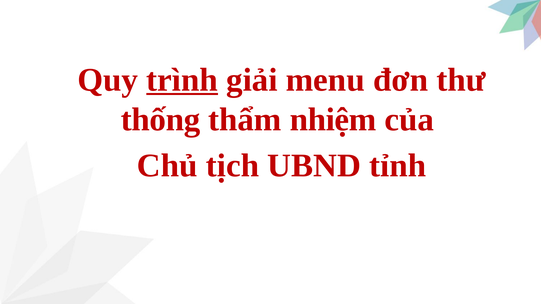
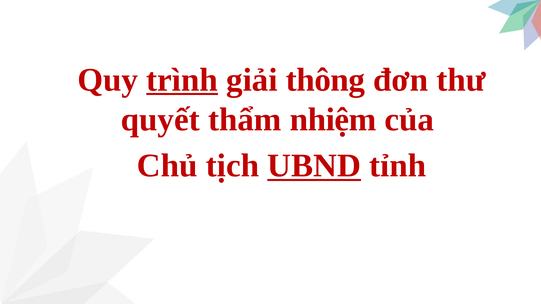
menu: menu -> thông (325, 80)
thống: thống -> quyết (160, 120)
UBND underline: none -> present (314, 166)
